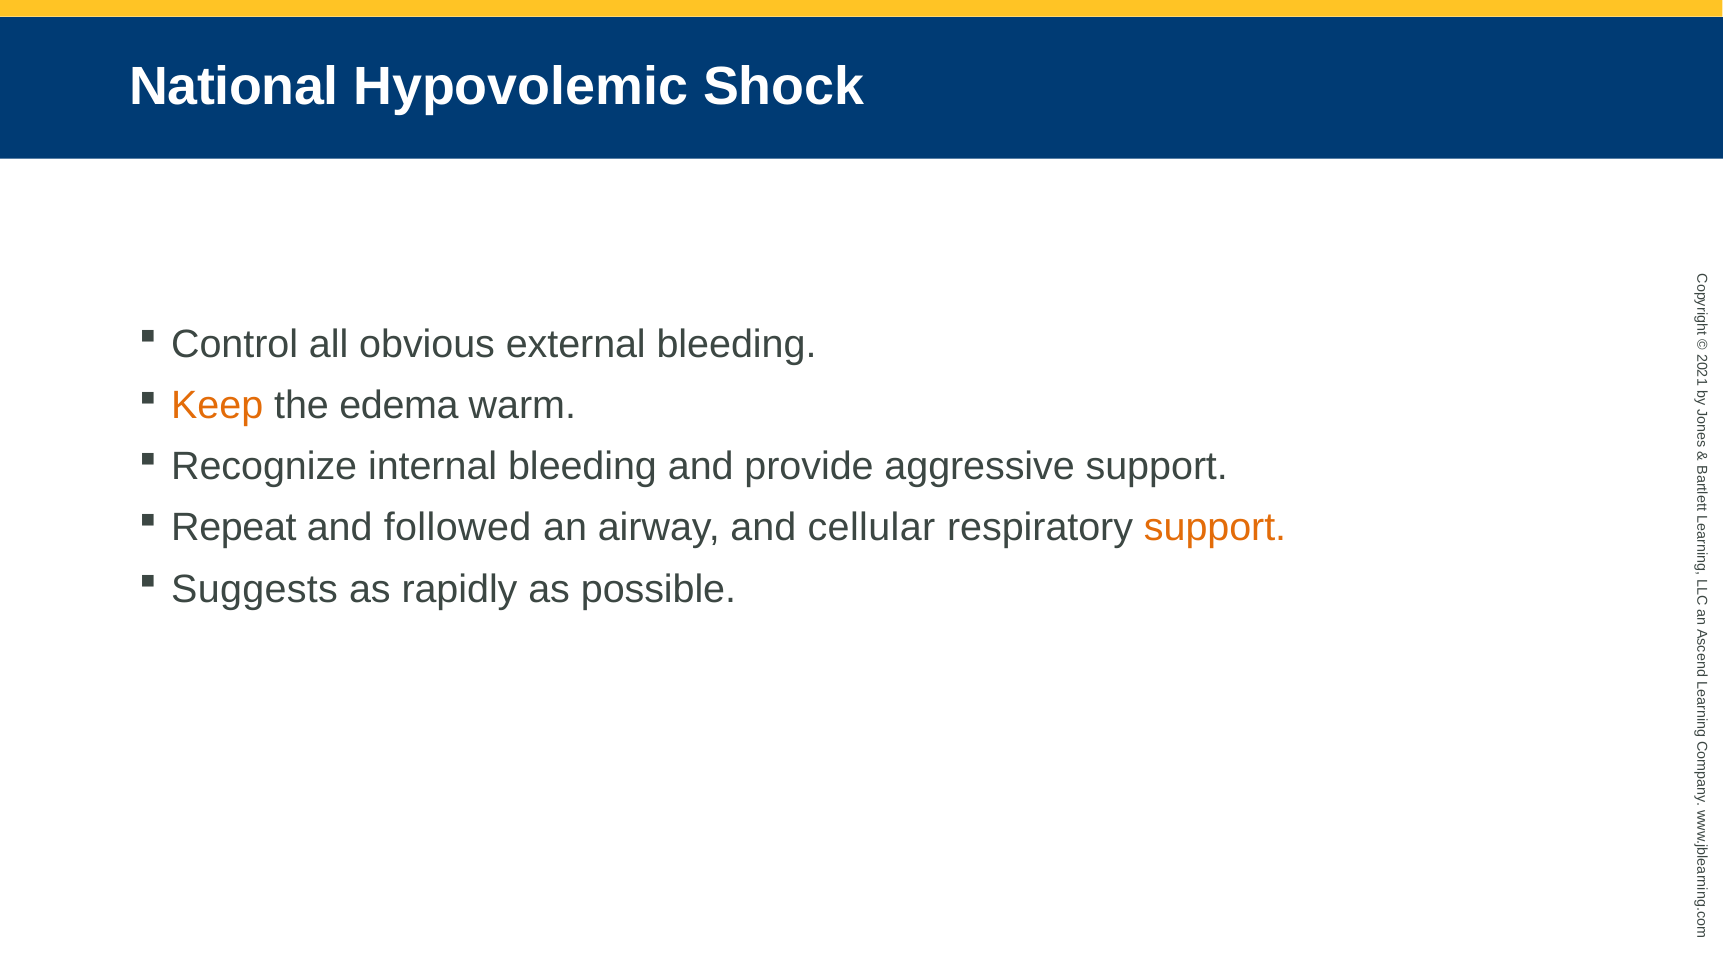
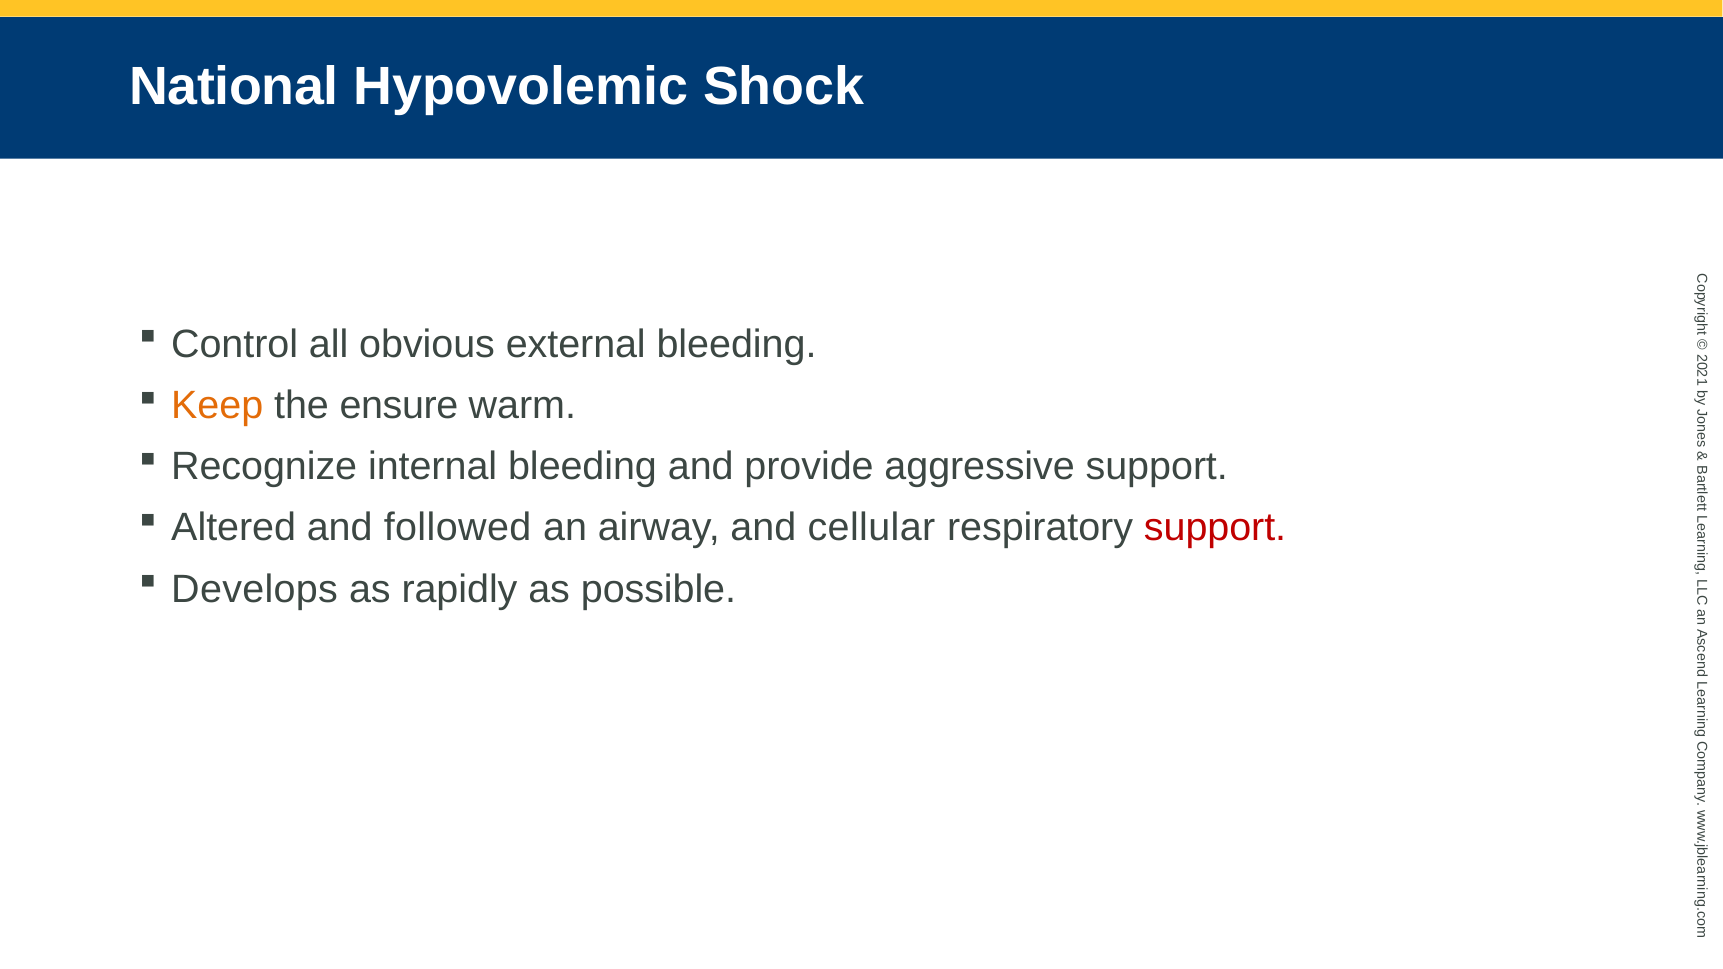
edema: edema -> ensure (399, 406)
Repeat: Repeat -> Altered (234, 528)
support colour: orange -> red (1215, 528)
Suggests: Suggests -> Develops (255, 589)
